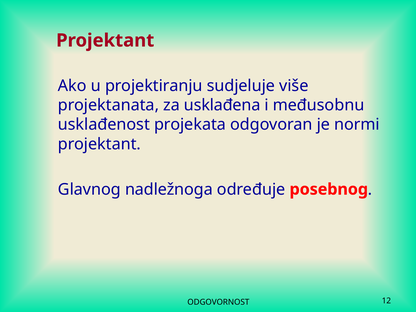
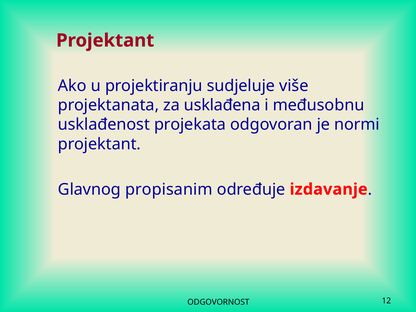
nadležnoga: nadležnoga -> propisanim (169, 189)
posebnog: posebnog -> izdavanje (329, 189)
